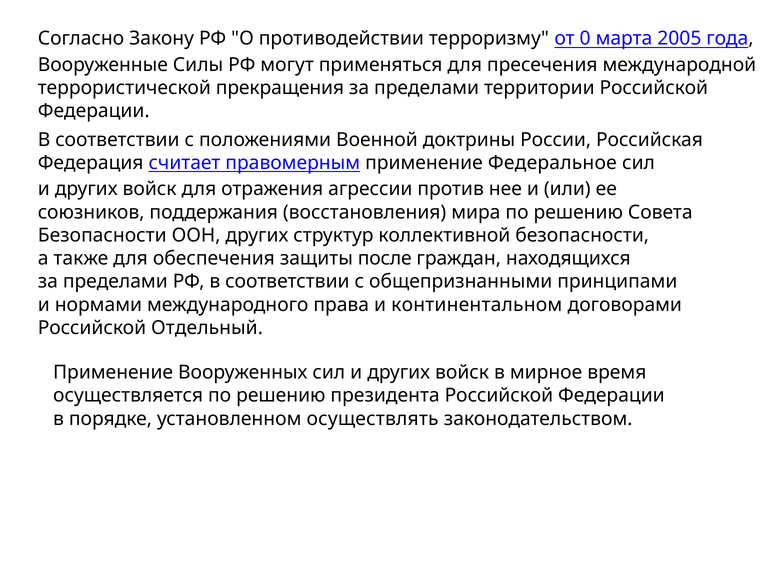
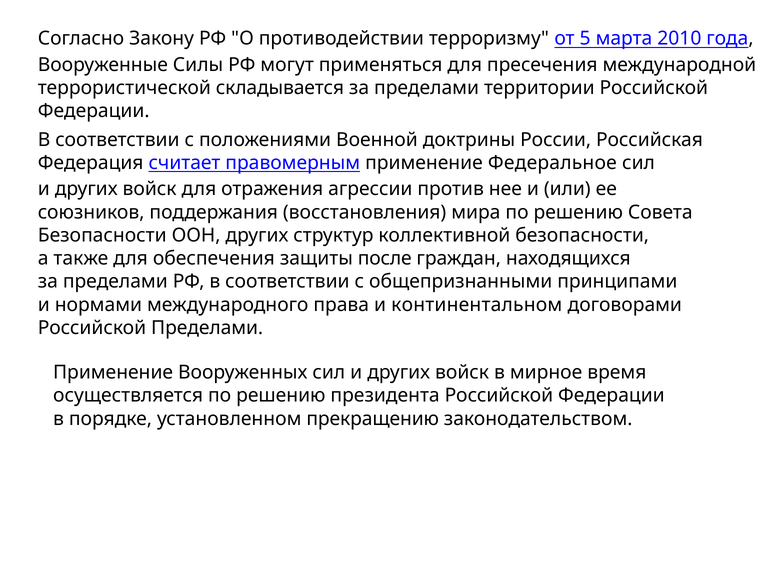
0: 0 -> 5 (585, 39)
2005: 2005 -> 2010 (679, 39)
прекращения: прекращения -> складывается (280, 88)
Российской Отдельный: Отдельный -> Пределами (207, 328)
осуществлять: осуществлять -> прекращению (373, 419)
